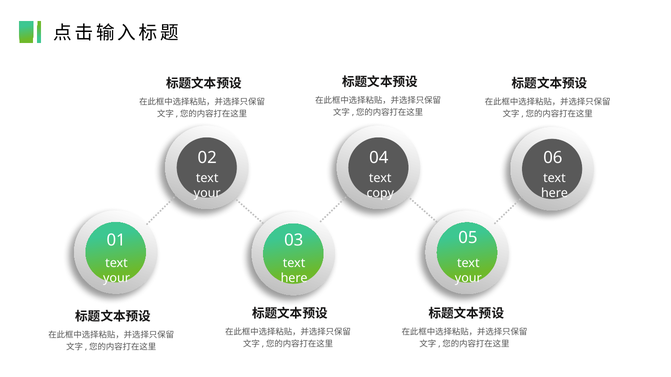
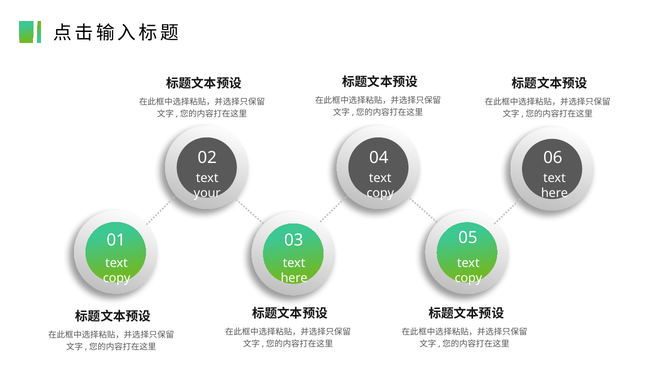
your: your -> copy (117, 279)
your: your -> copy (468, 279)
